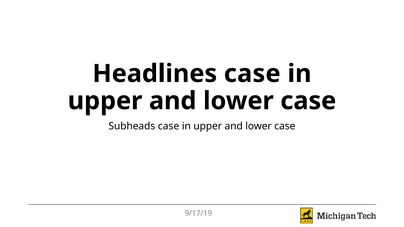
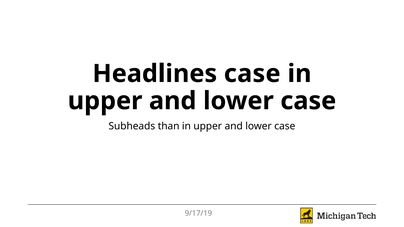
Subheads case: case -> than (169, 126)
